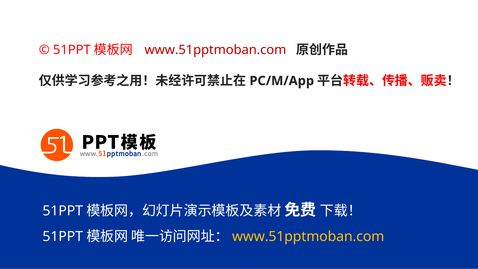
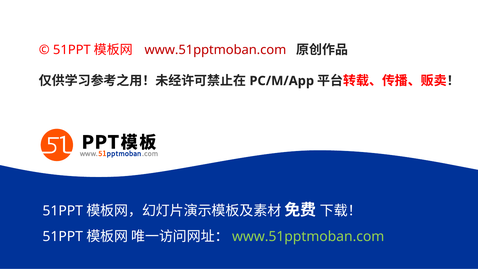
www.51pptmoban.com colour: yellow -> light green (308, 236)
